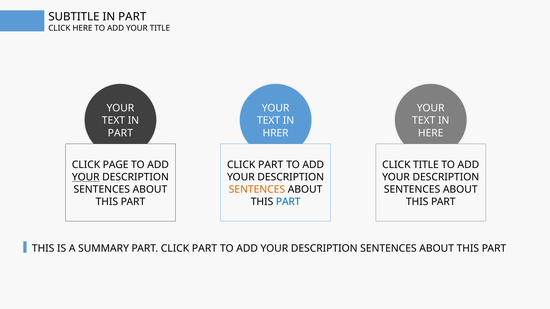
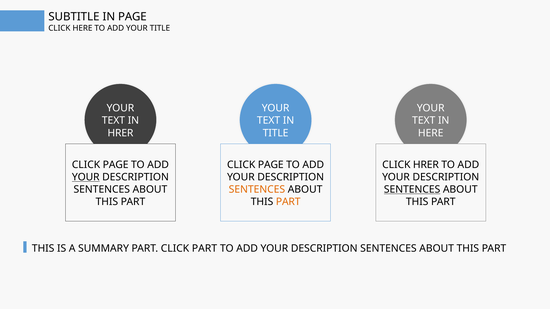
SUBTITLE IN PART: PART -> PAGE (132, 17)
PART: PART -> HRER (120, 133)
HRER: HRER -> TITLE (276, 133)
PART: PART -> PAGE (271, 165)
CLICK TITLE: TITLE -> HRER (426, 165)
SENTENCES underline: none -> present (412, 190)
PART colour: blue -> orange (288, 202)
